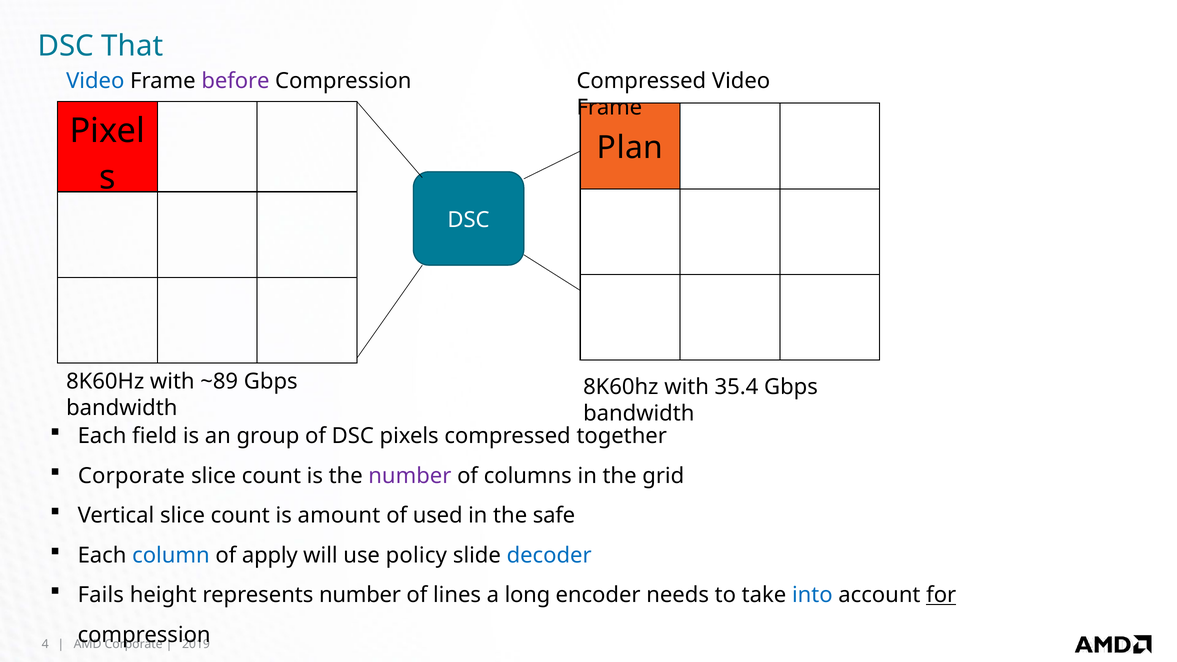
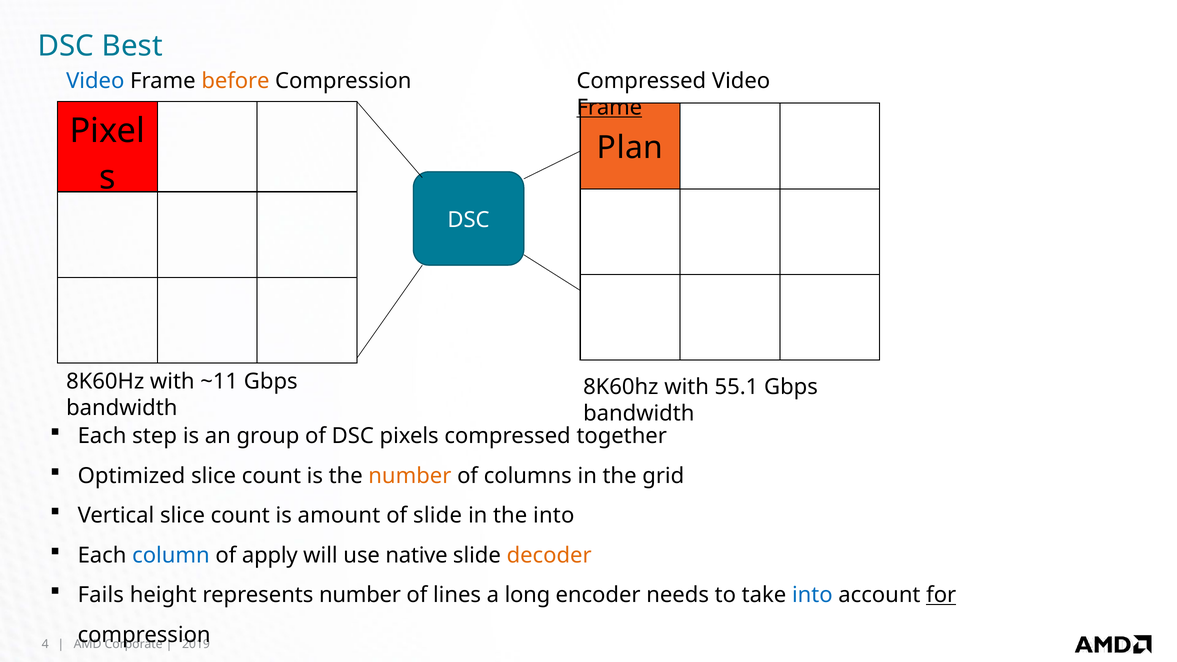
That: That -> Best (132, 46)
before colour: purple -> orange (235, 81)
Frame underline: none -> present (609, 108)
~89: ~89 -> ~11 (219, 382)
35.4: 35.4 -> 55.1 (736, 387)
field: field -> step (155, 436)
Corporate: Corporate -> Optimized (131, 476)
number colour: purple -> orange (410, 476)
of used: used -> slide (438, 516)
the safe: safe -> into (554, 516)
policy: policy -> native (417, 555)
decoder colour: blue -> orange (549, 555)
